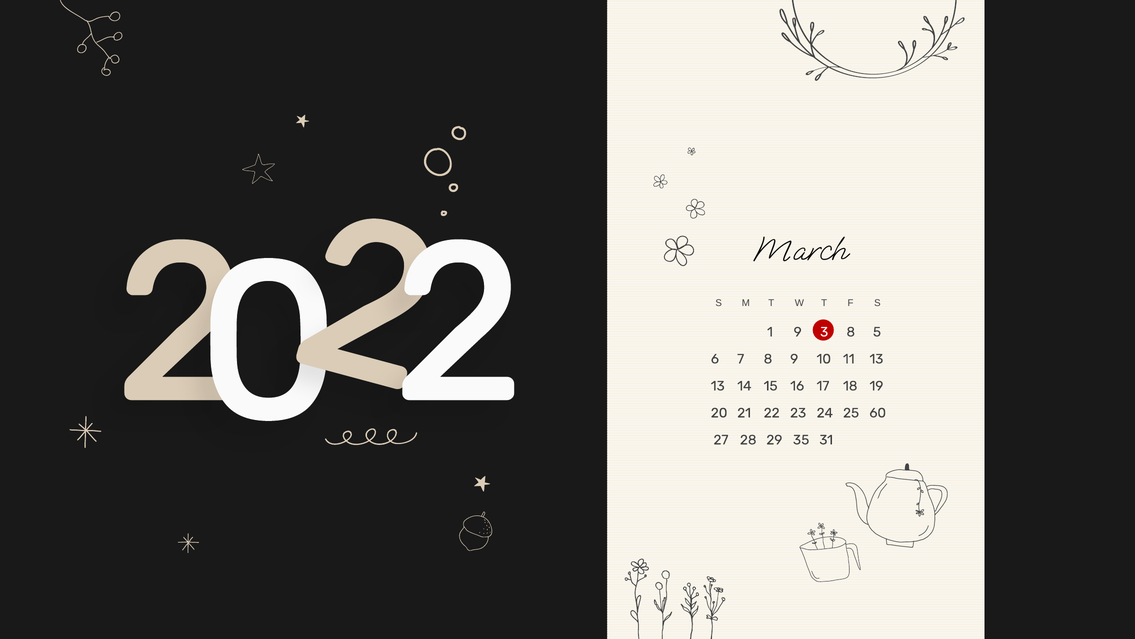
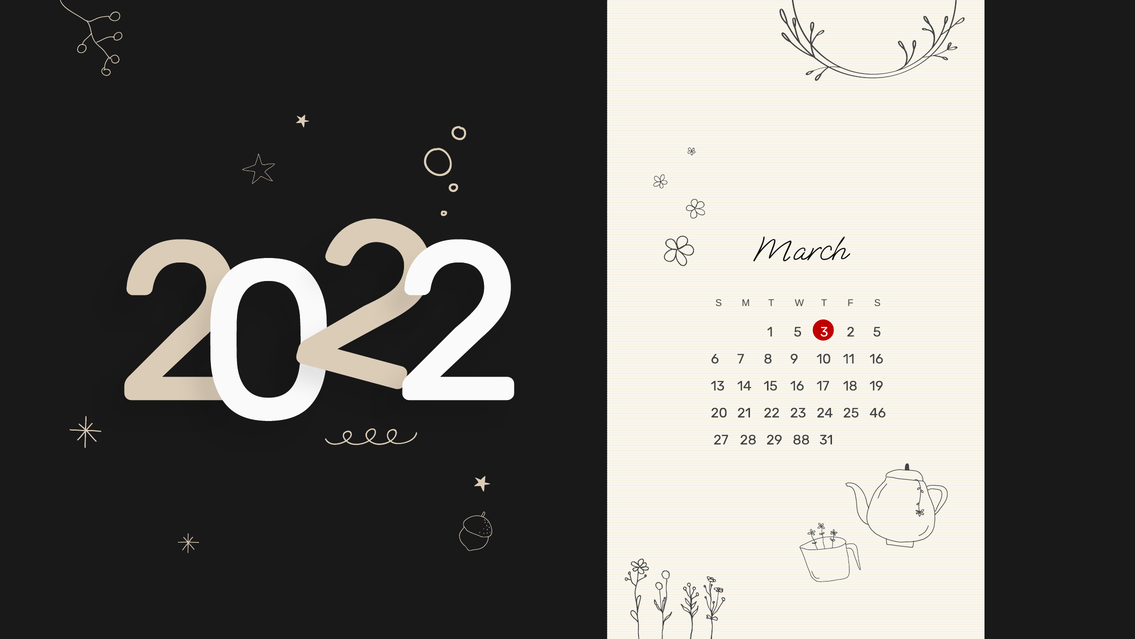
1 9: 9 -> 5 (798, 332)
3 8: 8 -> 2 (851, 332)
11 13: 13 -> 16 (876, 359)
60: 60 -> 46 (878, 413)
35: 35 -> 88 (801, 439)
